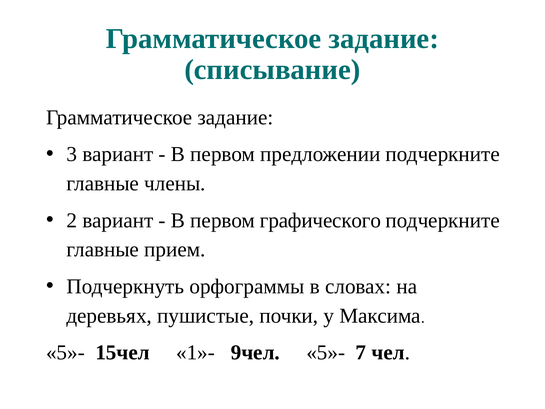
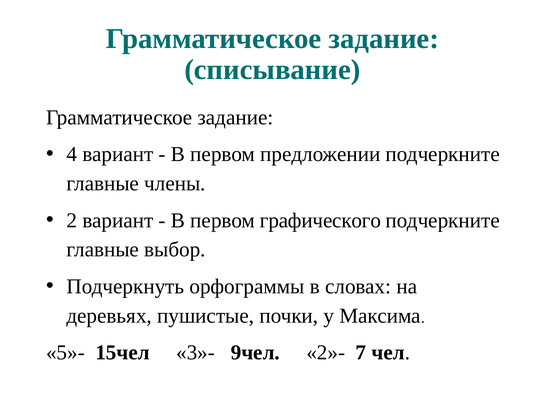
3: 3 -> 4 (72, 154)
прием: прием -> выбор (175, 249)
1»-: 1»- -> 3»- (196, 352)
9чел 5»-: 5»- -> 2»- (326, 352)
